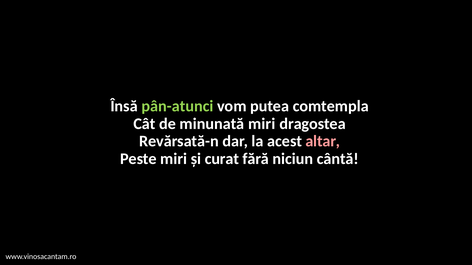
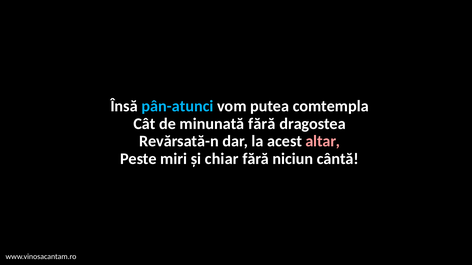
pân-atunci colour: light green -> light blue (177, 106)
minunată miri: miri -> fără (262, 124)
curat: curat -> chiar (222, 159)
